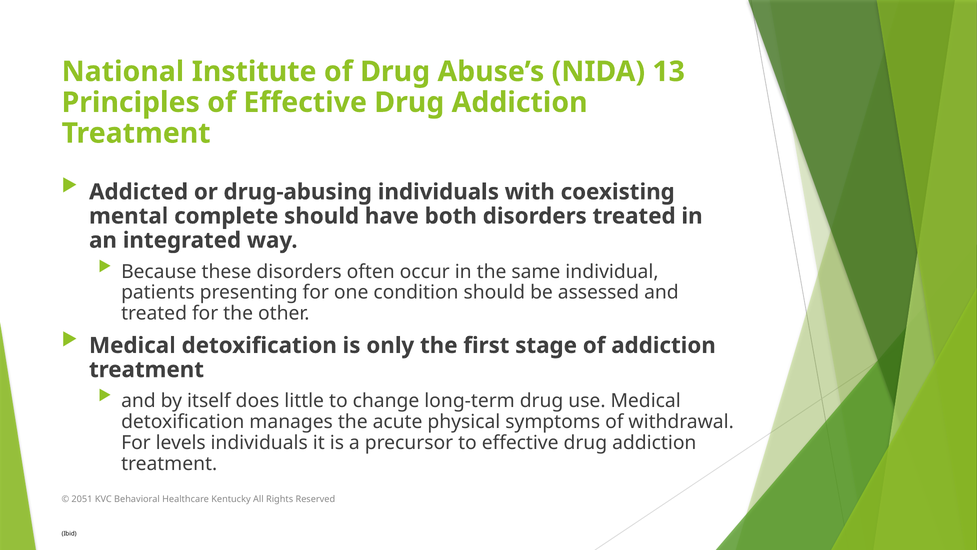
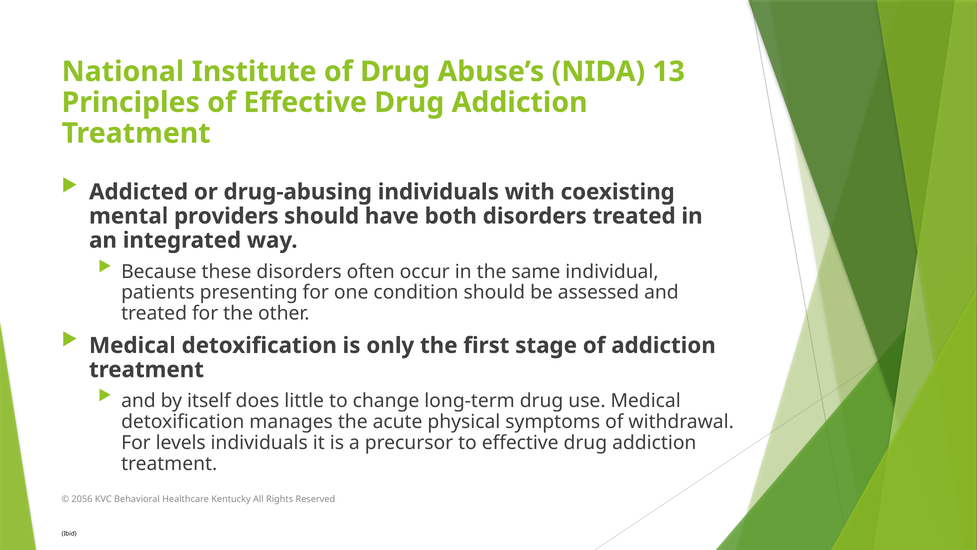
complete: complete -> providers (226, 216)
2051: 2051 -> 2056 (82, 499)
